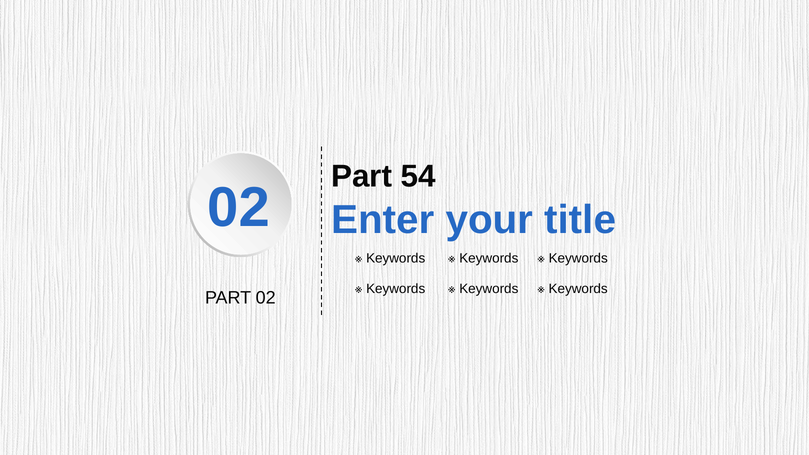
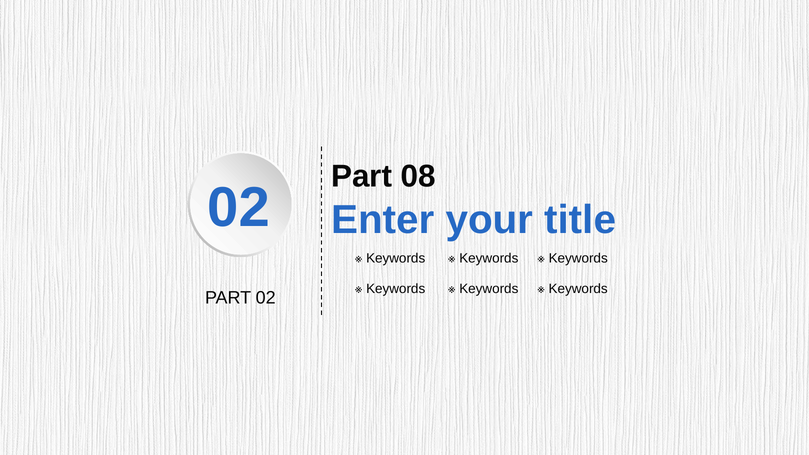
54: 54 -> 08 (418, 176)
